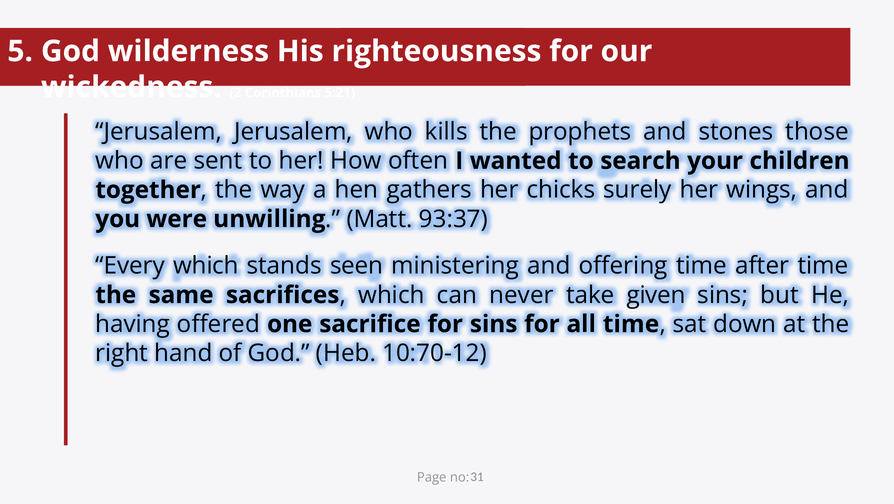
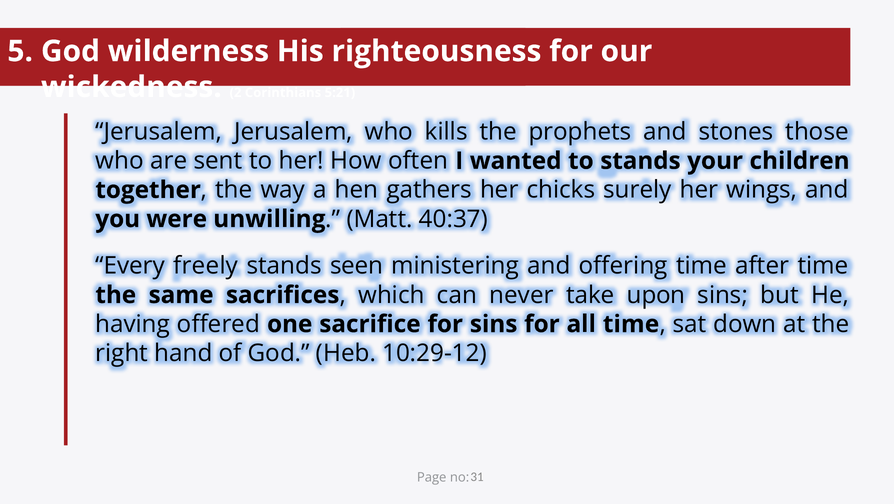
to search: search -> stands (640, 161)
93:37: 93:37 -> 40:37 (453, 219)
Every which: which -> freely (206, 266)
given: given -> upon (656, 295)
10:70-12: 10:70-12 -> 10:29-12 (434, 353)
